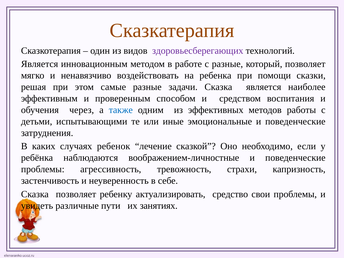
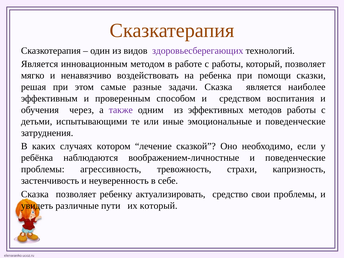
с разные: разные -> работы (227, 64)
также colour: blue -> purple (121, 110)
ребенок: ребенок -> котором (114, 146)
их занятиях: занятиях -> который (159, 206)
